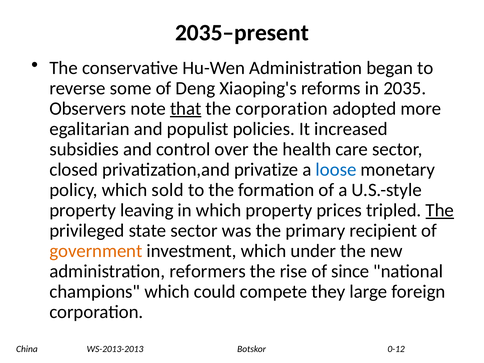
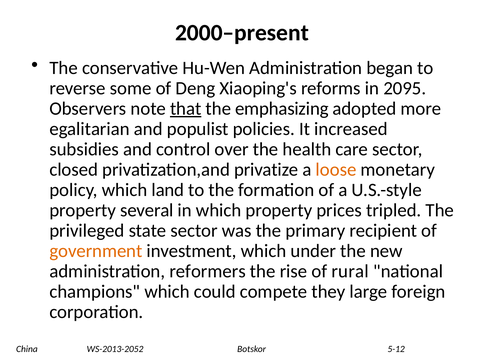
2035–present: 2035–present -> 2000–present (242, 33)
2035: 2035 -> 2095 (405, 88)
the corporation: corporation -> emphasizing (282, 109)
loose colour: blue -> orange (336, 170)
sold: sold -> land (168, 190)
leaving: leaving -> several (147, 210)
The underline: present -> none (440, 210)
since: since -> rural (350, 271)
WS-2013-2013: WS-2013-2013 -> WS-2013-2052 (115, 349)
0-12: 0-12 -> 5-12 (396, 349)
